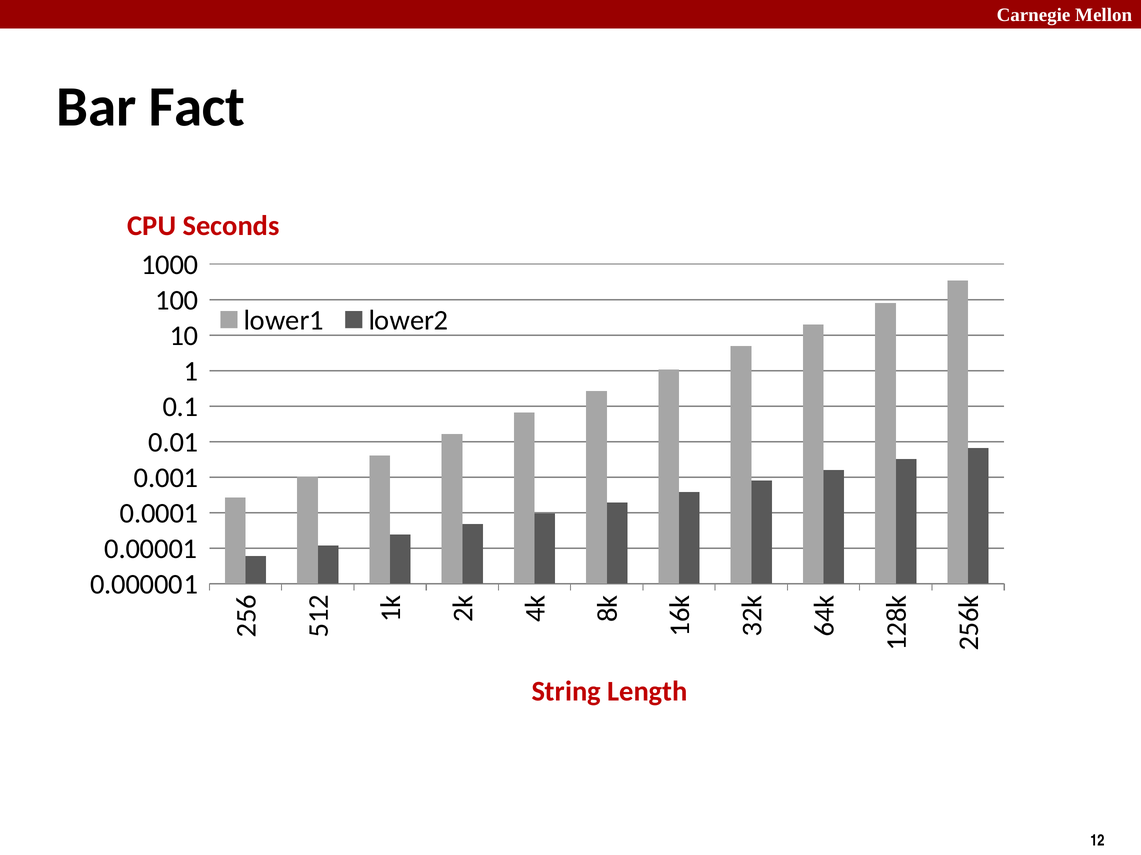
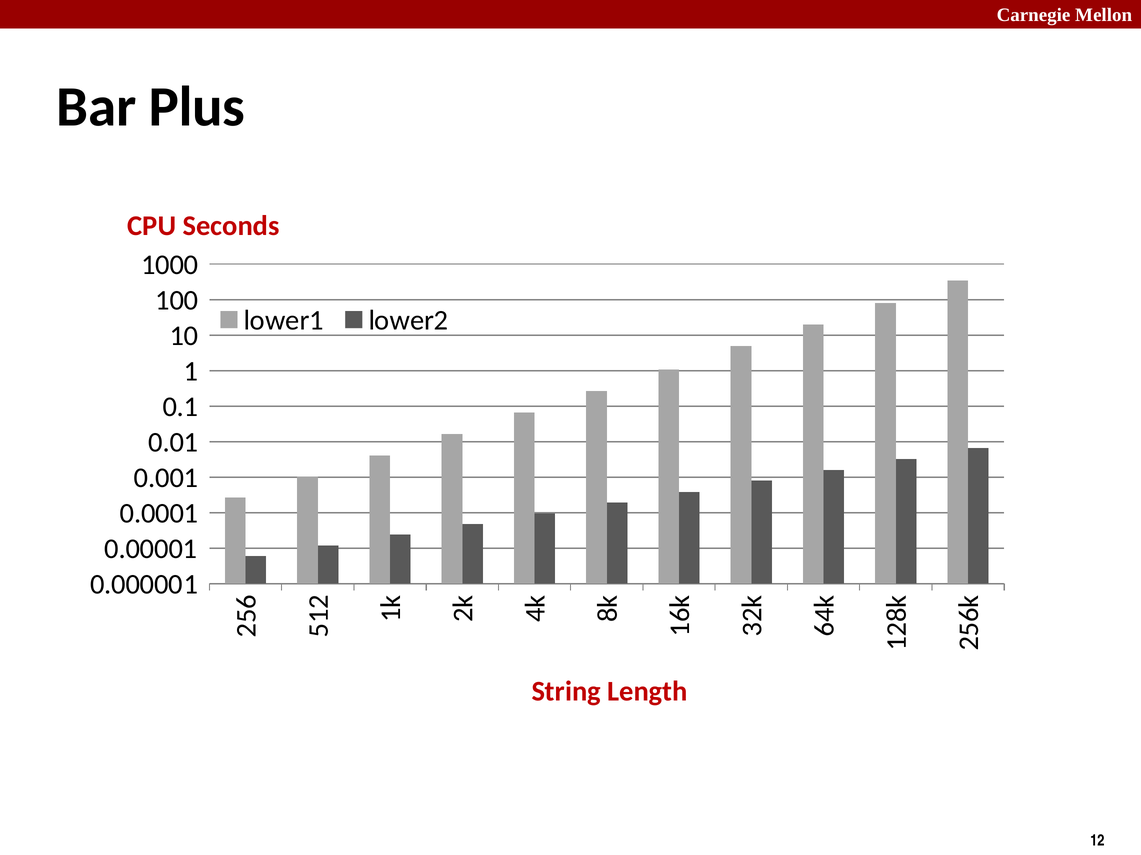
Fact: Fact -> Plus (197, 107)
